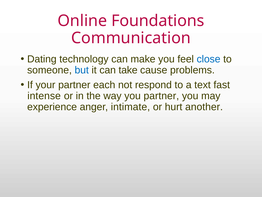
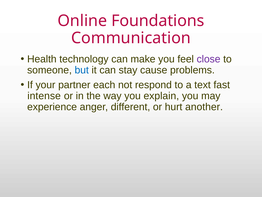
Dating: Dating -> Health (42, 59)
close colour: blue -> purple (209, 59)
take: take -> stay (128, 70)
you partner: partner -> explain (161, 96)
intimate: intimate -> different (130, 107)
